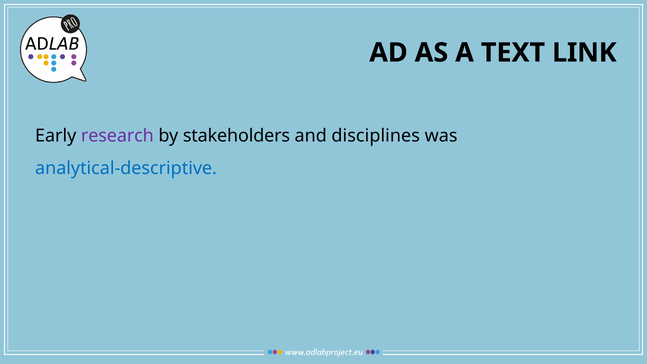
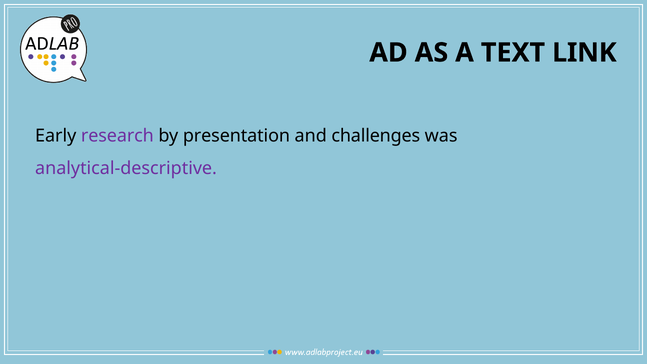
stakeholders: stakeholders -> presentation (236, 136)
disciplines: disciplines -> challenges (376, 136)
analytical-descriptive colour: blue -> purple (126, 168)
